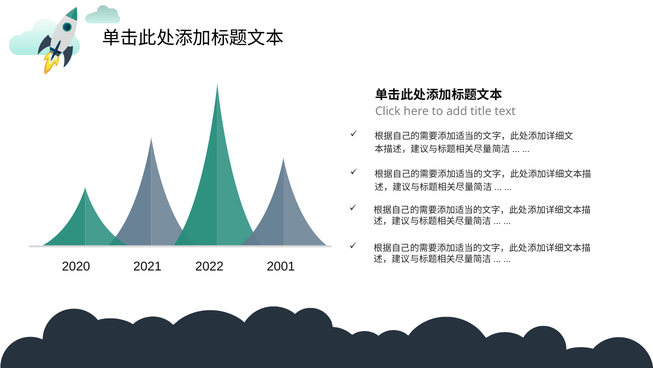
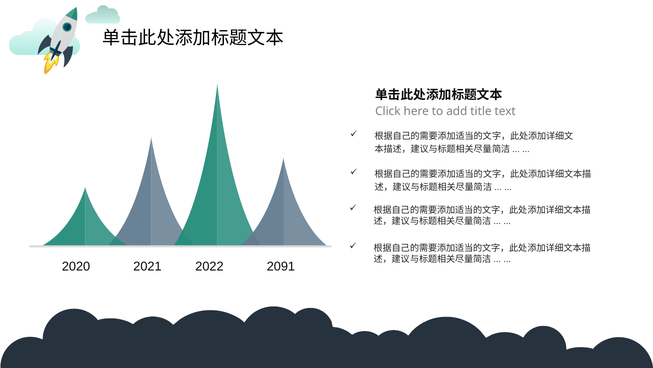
2001: 2001 -> 2091 (281, 266)
